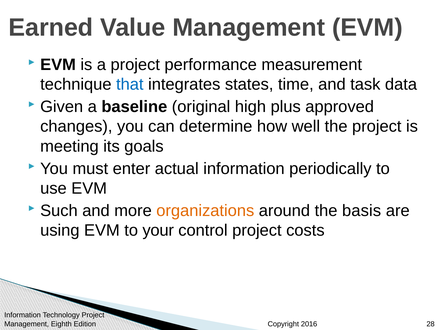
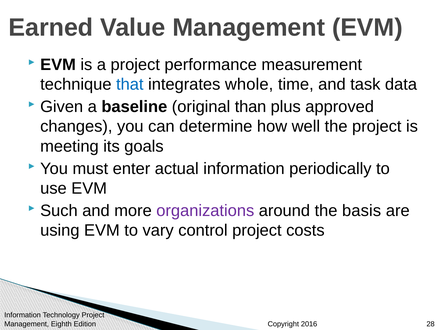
states: states -> whole (249, 84)
high: high -> than (251, 106)
organizations colour: orange -> purple (205, 210)
your: your -> vary (158, 230)
